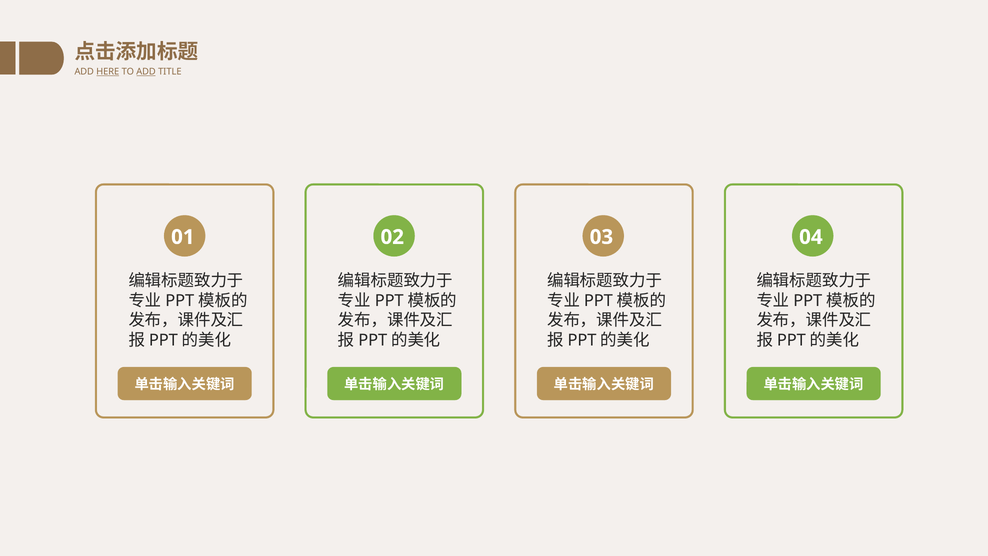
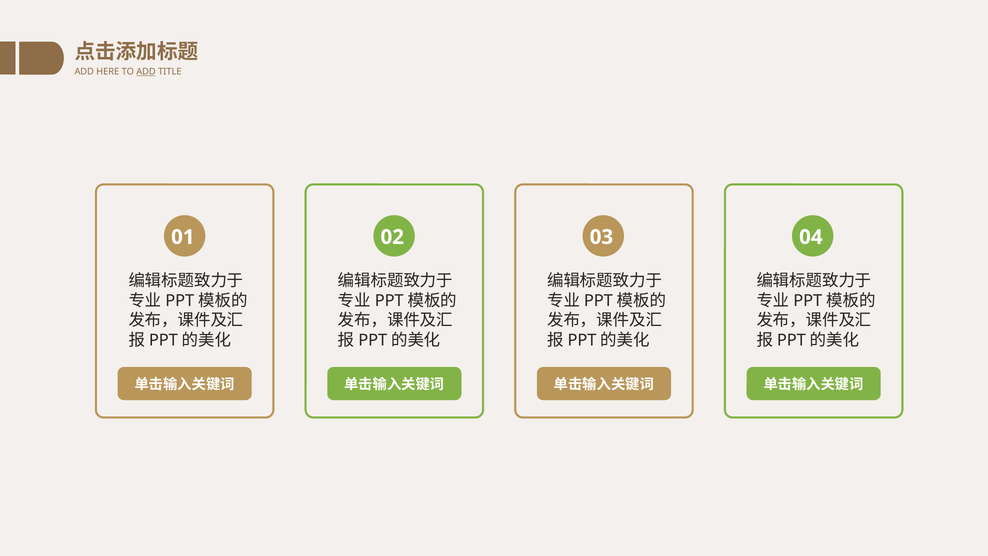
HERE underline: present -> none (108, 72)
